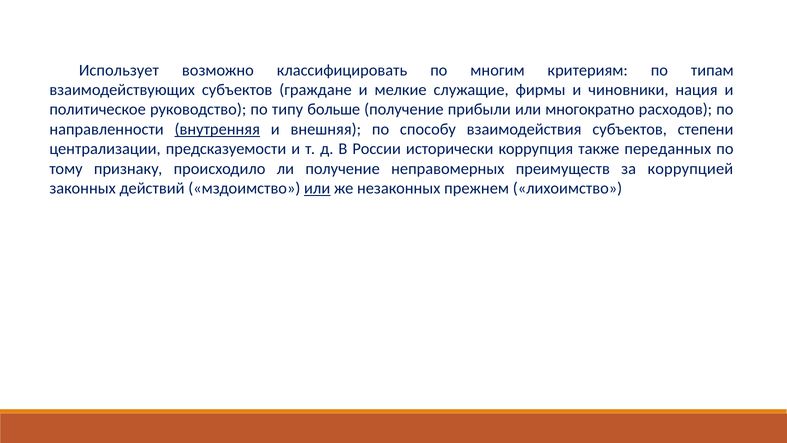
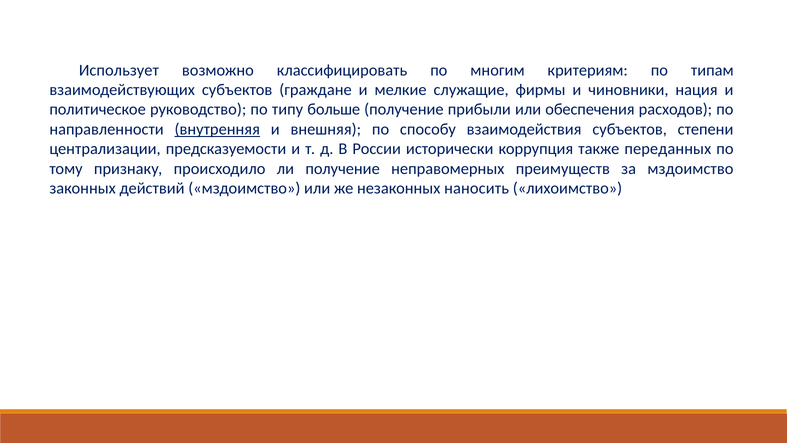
многократно: многократно -> обеспечения (590, 109)
за коррупцией: коррупцией -> мздоимство (690, 169)
или underline: present -> none (317, 188)
прежнем: прежнем -> наносить (477, 188)
